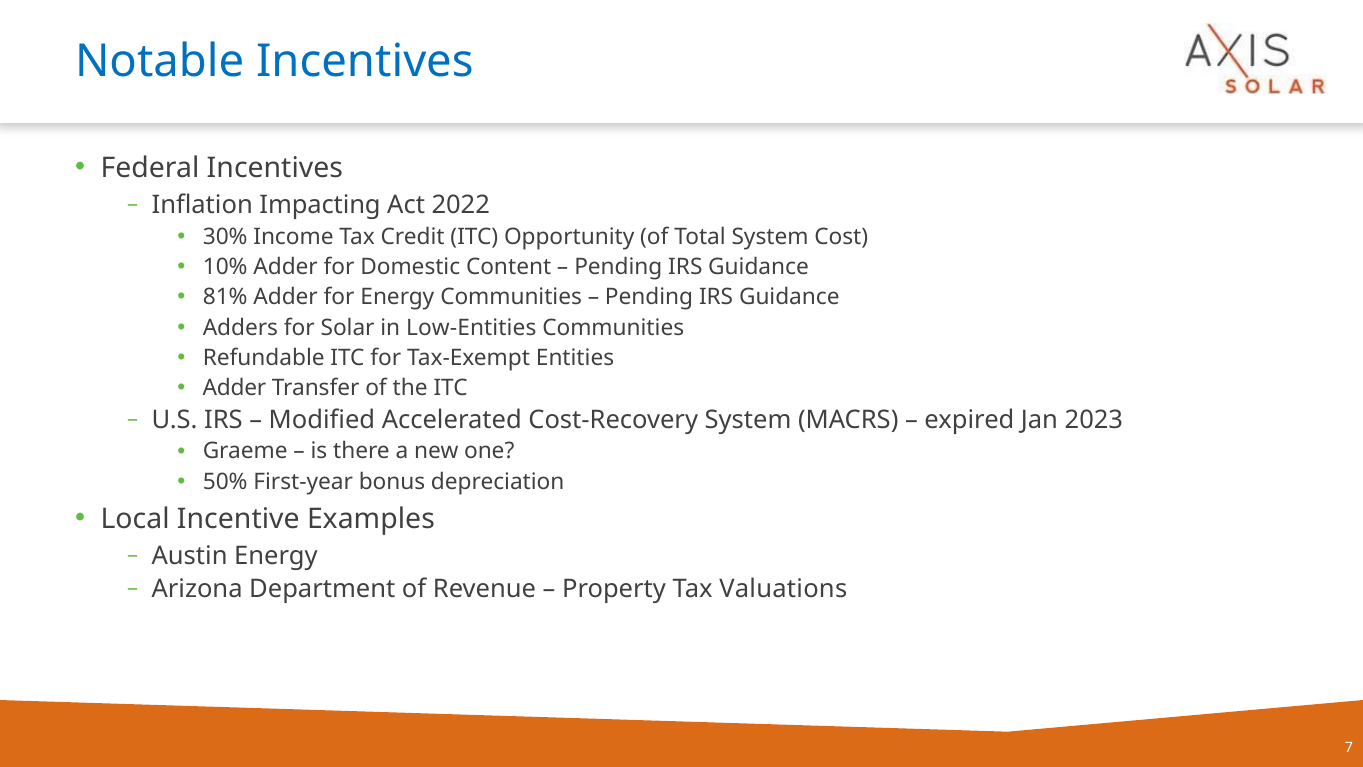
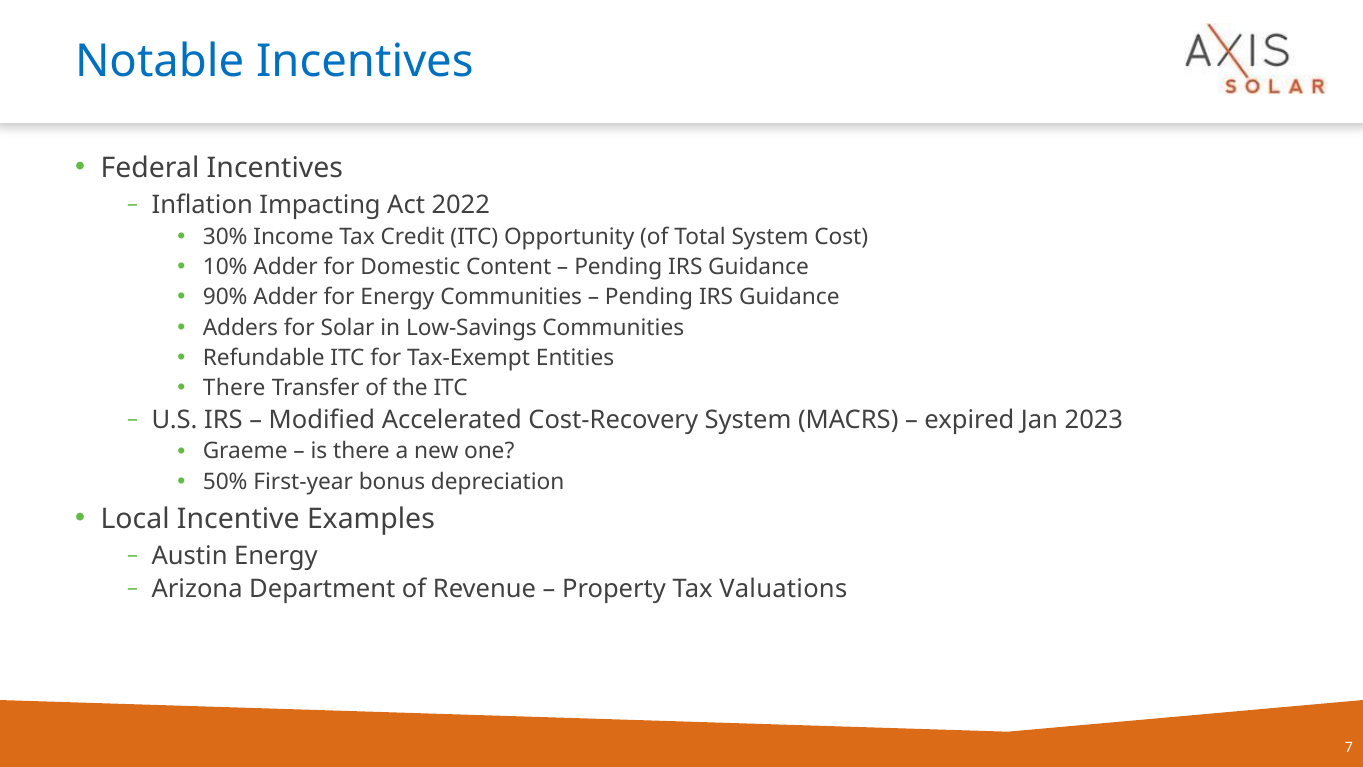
81%: 81% -> 90% (225, 297)
Low-Entities: Low-Entities -> Low-Savings (471, 327)
Adder: Adder -> There (234, 388)
